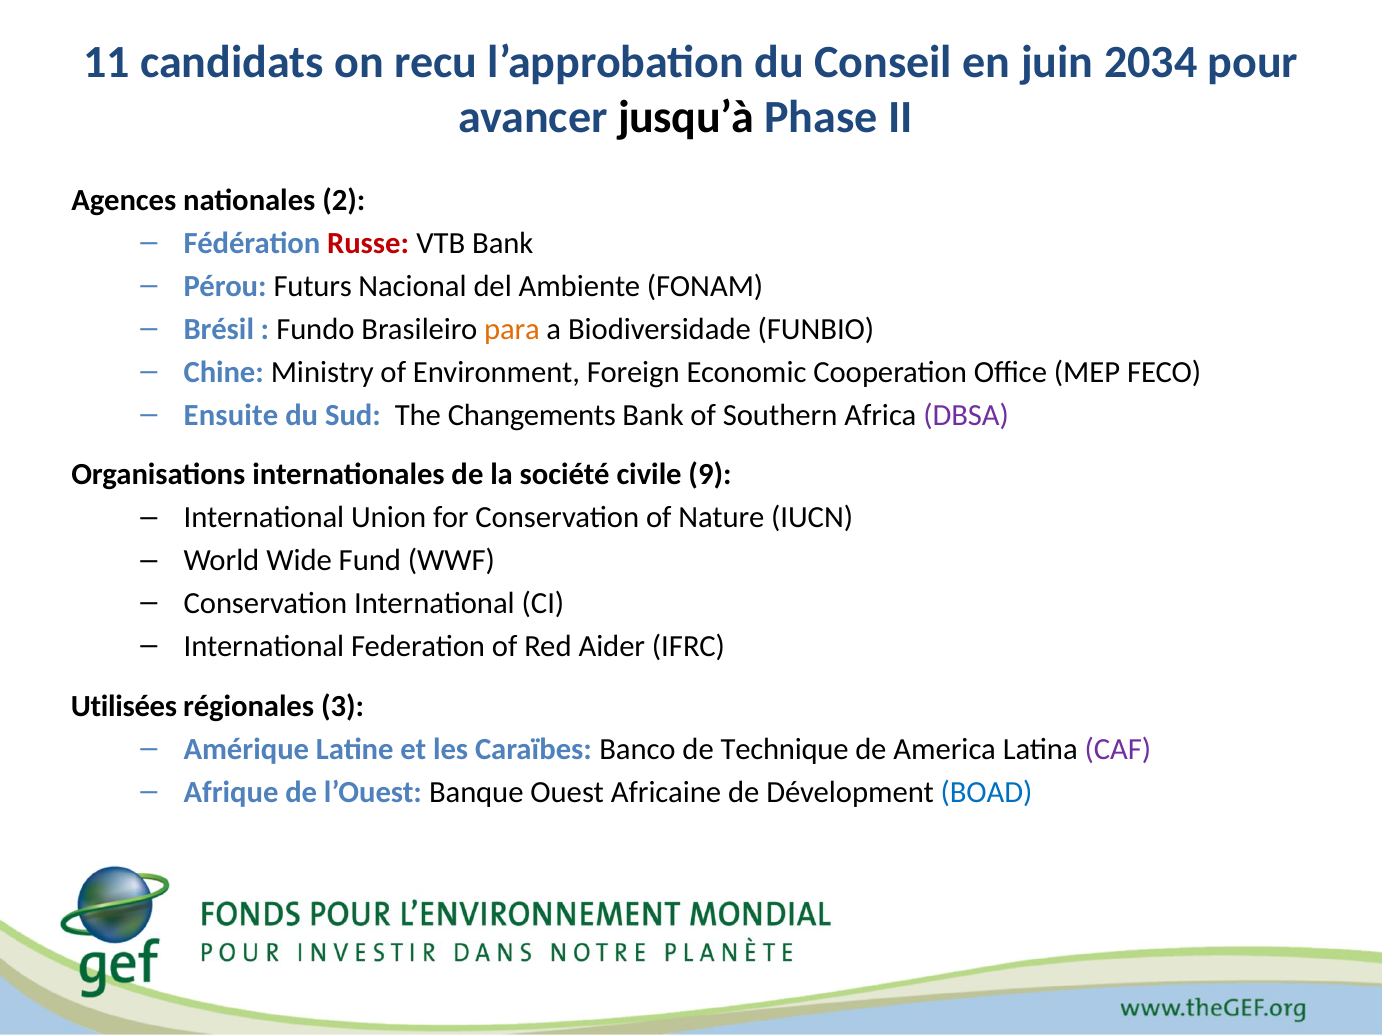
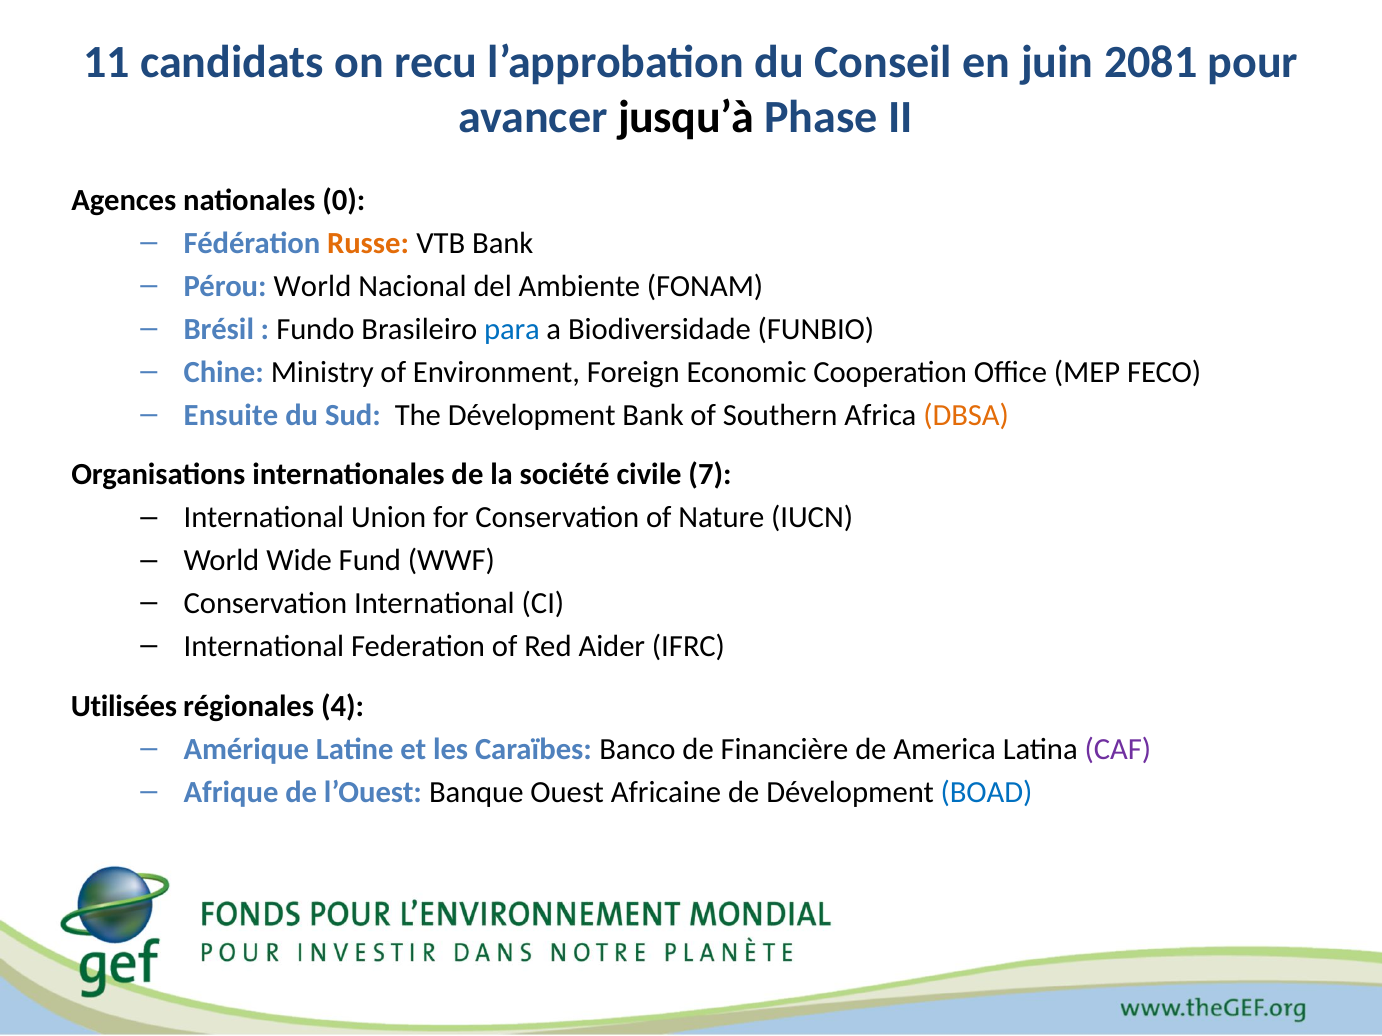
2034: 2034 -> 2081 (1151, 62)
2: 2 -> 0 (344, 200)
Russe colour: red -> orange (368, 243)
Pérou Futurs: Futurs -> World (312, 286)
para colour: orange -> blue (512, 329)
The Changements: Changements -> Dévelopment (532, 415)
DBSA colour: purple -> orange (966, 415)
9: 9 -> 7 (710, 475)
3: 3 -> 4 (343, 707)
Technique: Technique -> Financière (785, 750)
